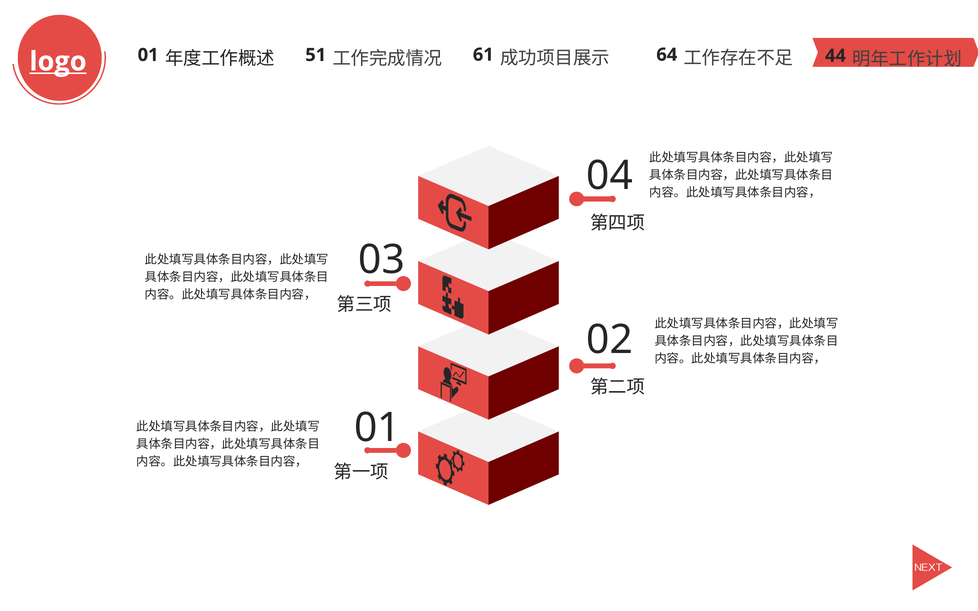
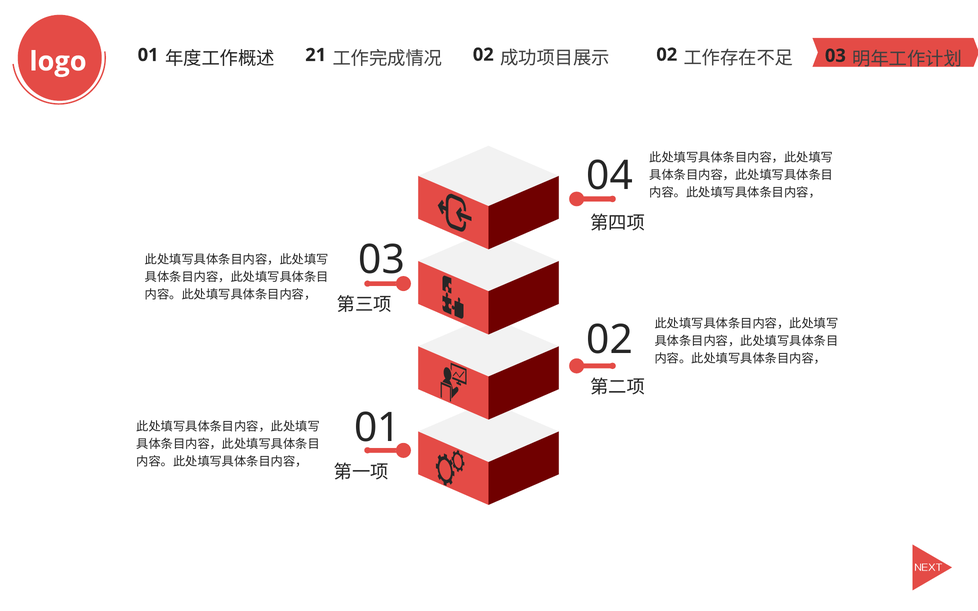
logo underline: present -> none (58, 62)
51: 51 -> 21 (316, 55)
61: 61 -> 02 (483, 55)
64: 64 -> 02 (667, 55)
44: 44 -> 03 (835, 56)
